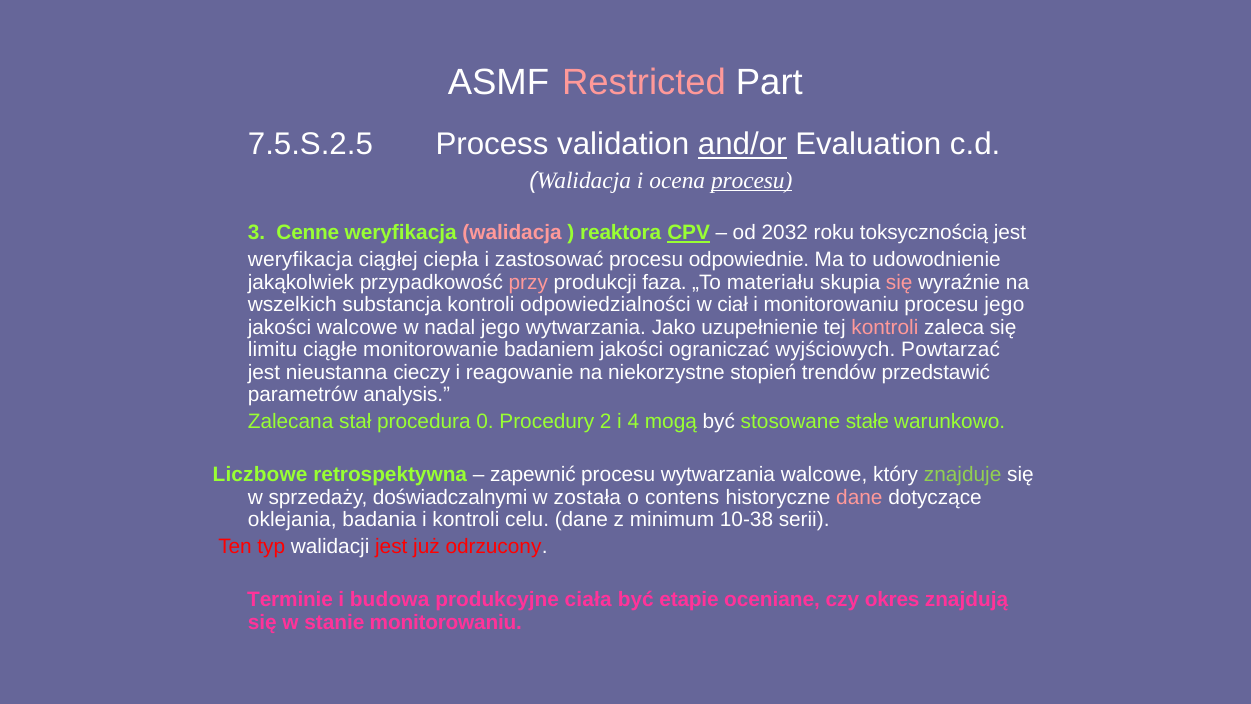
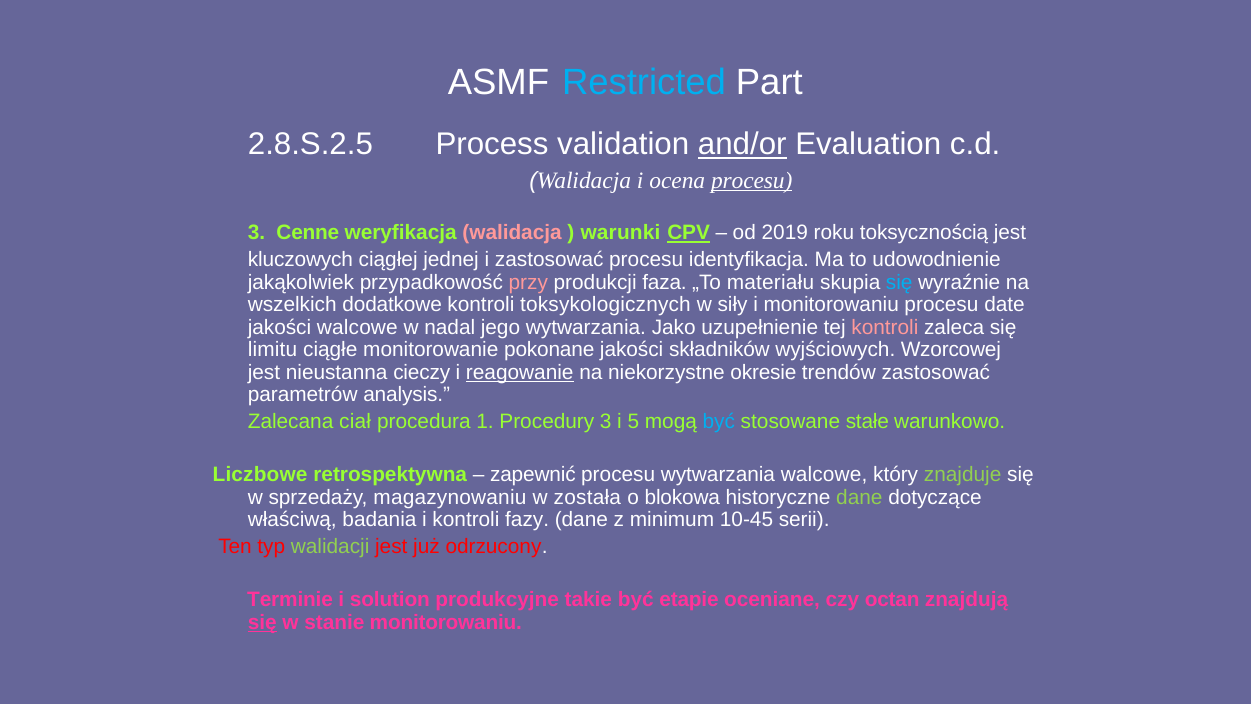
Restricted colour: pink -> light blue (644, 82)
7.5.S.2.5: 7.5.S.2.5 -> 2.8.S.2.5 (310, 144)
reaktora: reaktora -> warunki (620, 233)
2032: 2032 -> 2019 (785, 233)
weryfikacja: weryfikacja -> kluczowych (300, 260)
ciepła: ciepła -> jednej (451, 260)
odpowiednie: odpowiednie -> identyfikacja (749, 260)
się colour: pink -> light blue (899, 282)
substancja: substancja -> dodatkowe (392, 305)
odpowiedzialności: odpowiedzialności -> toksykologicznych (605, 305)
ciał: ciał -> siły (733, 305)
procesu jego: jego -> date (1004, 305)
badaniem: badaniem -> pokonane (549, 350)
ograniczać: ograniczać -> składników (719, 350)
Powtarzać: Powtarzać -> Wzorcowej (951, 350)
reagowanie underline: none -> present (520, 372)
stopień: stopień -> okresie (763, 372)
trendów przedstawić: przedstawić -> zastosować (936, 372)
stał: stał -> ciał (355, 421)
0: 0 -> 1 (485, 421)
Procedury 2: 2 -> 3 (606, 421)
4: 4 -> 5 (633, 421)
być colour: white -> light blue (719, 421)
doświadczalnymi: doświadczalnymi -> magazynowaniu (450, 497)
contens: contens -> blokowa (682, 497)
dane colour: pink -> light green (859, 497)
oklejania: oklejania -> właściwą (292, 520)
celu: celu -> fazy (527, 520)
10-38: 10-38 -> 10-45 (747, 520)
walidacji colour: white -> light green (330, 546)
budowa: budowa -> solution (390, 600)
ciała: ciała -> takie (588, 600)
okres: okres -> octan (892, 600)
się underline: none -> present (262, 622)
